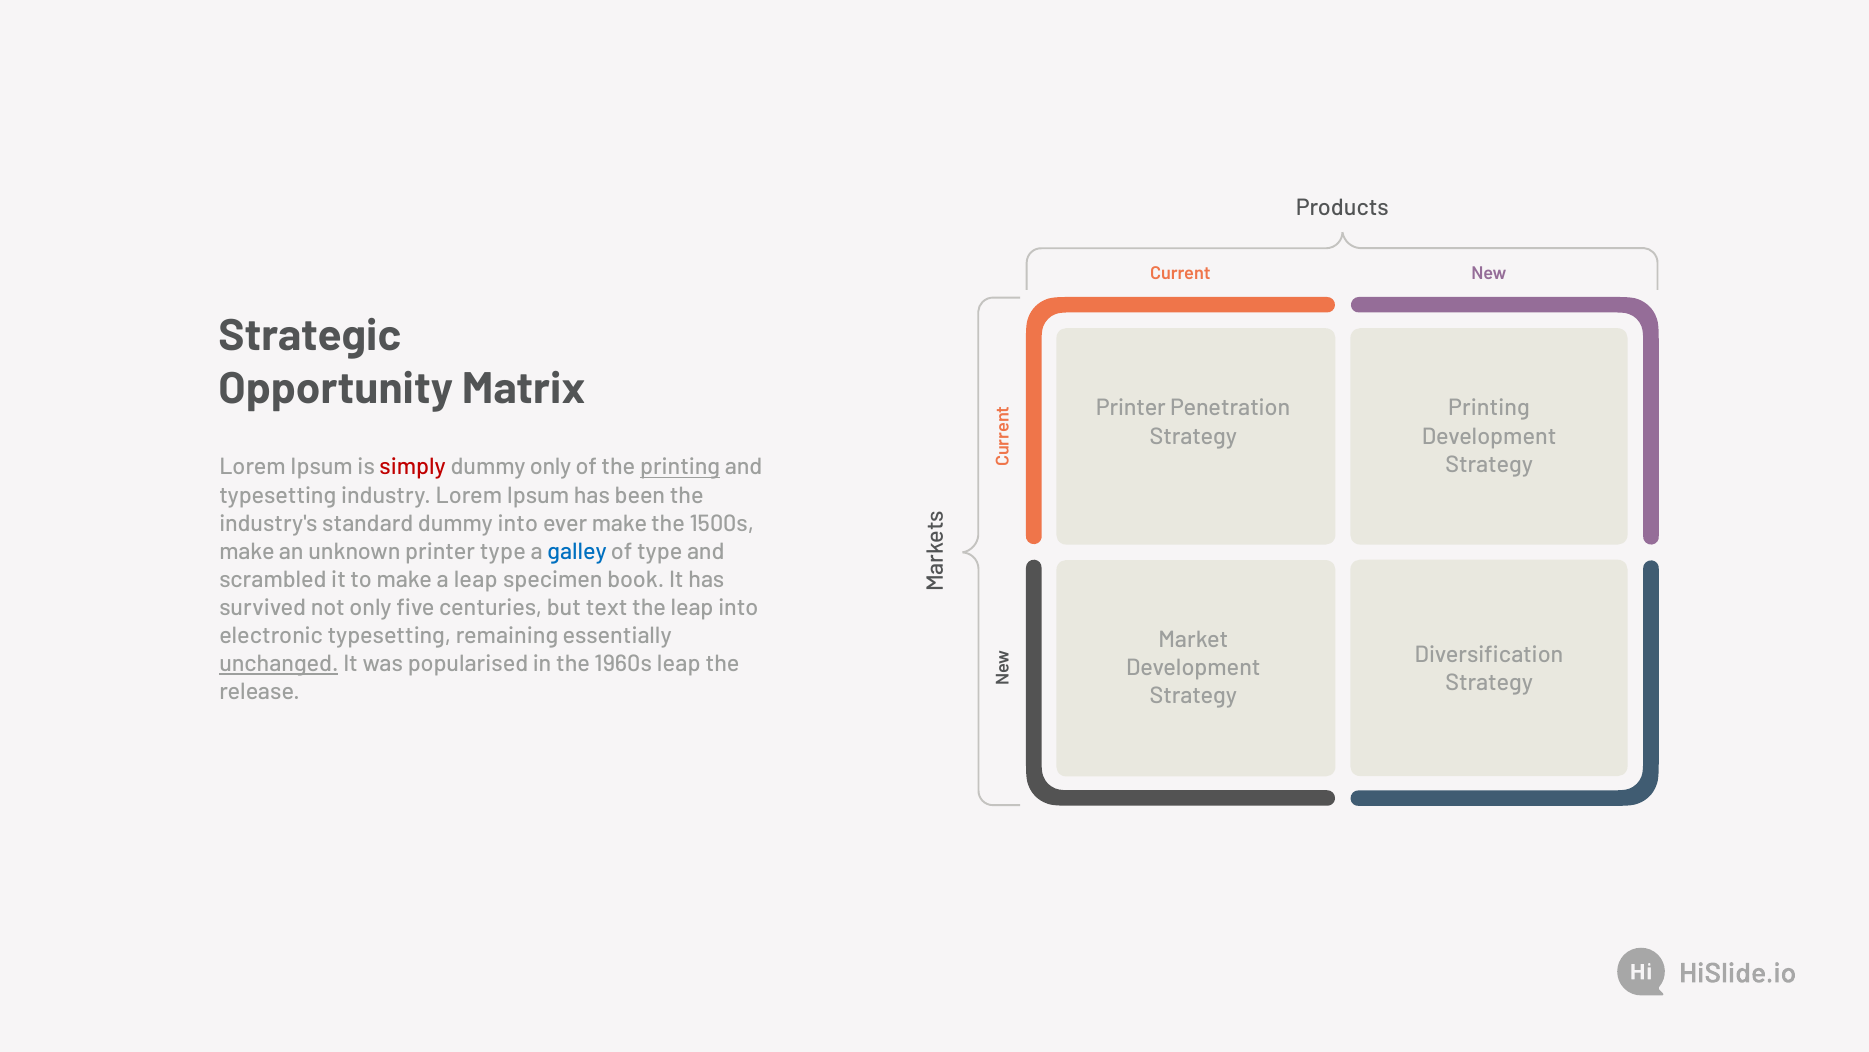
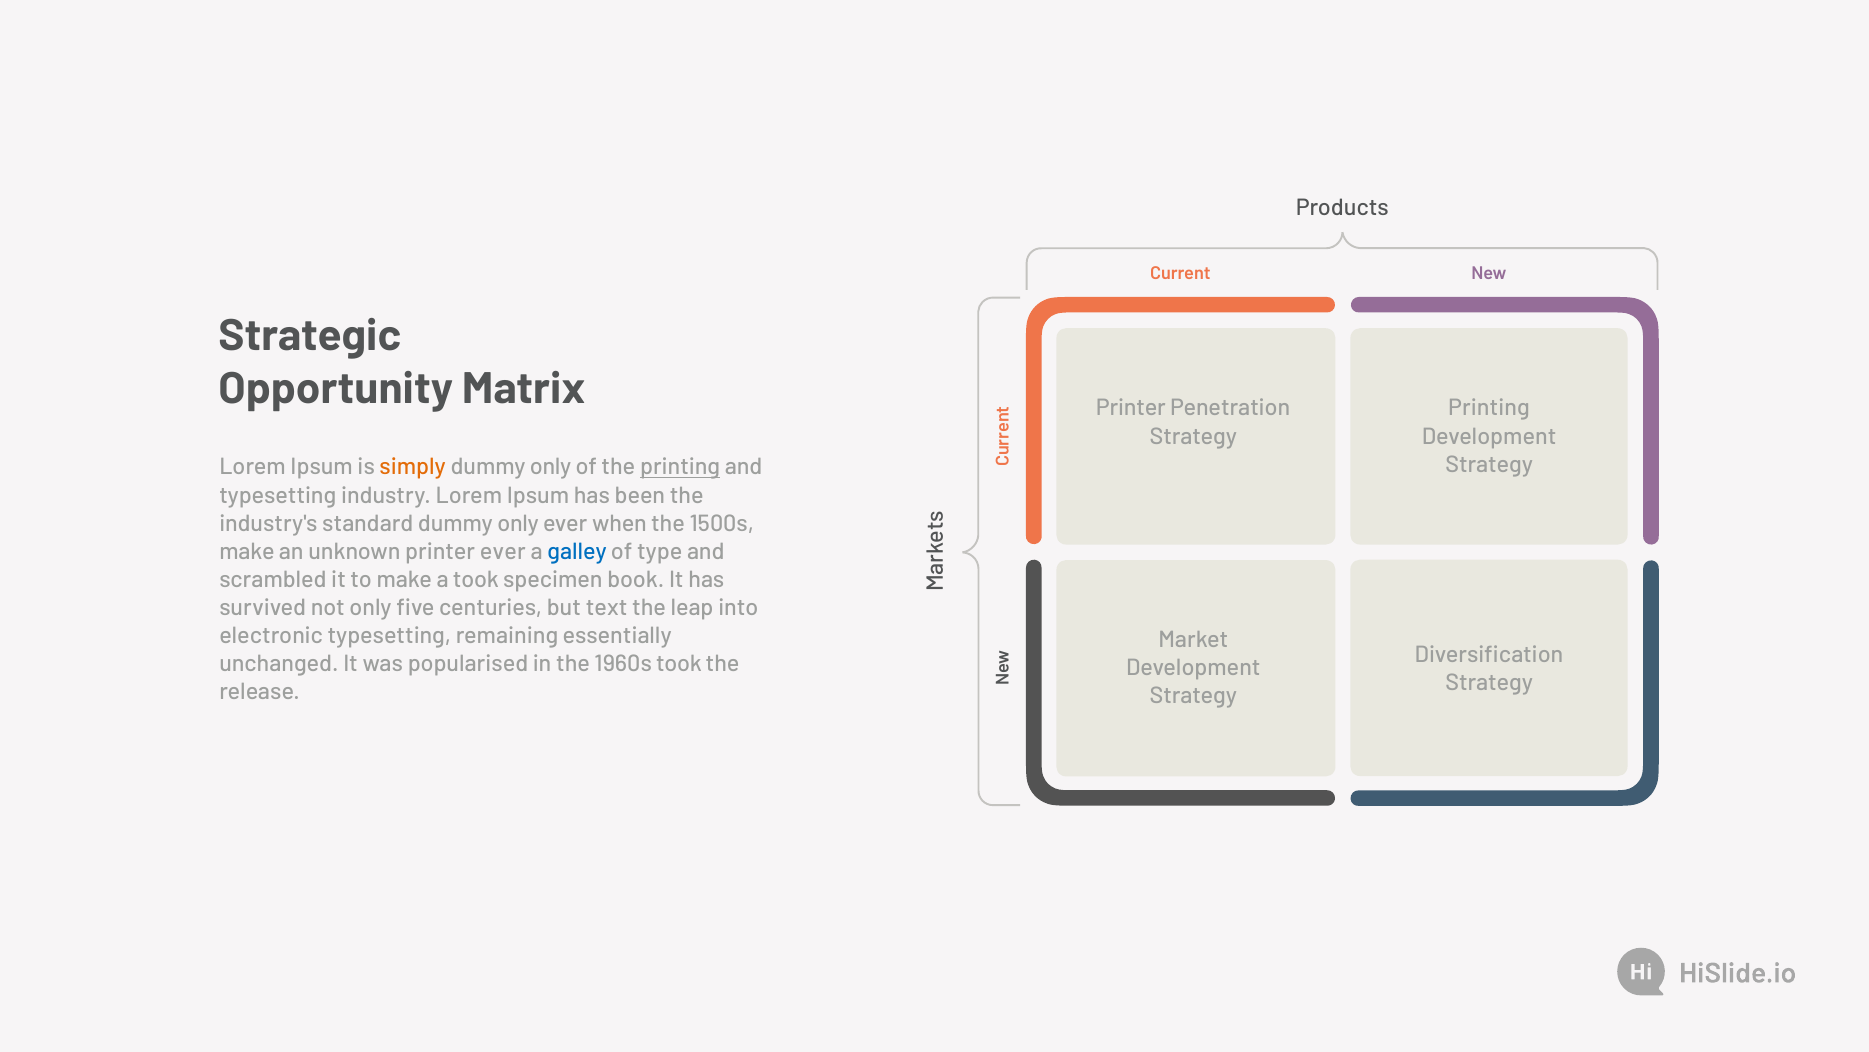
simply colour: red -> orange (413, 467)
standard dummy into: into -> only (518, 523)
ever make: make -> when (619, 523)
printer type: type -> ever (503, 551)
a leap: leap -> took (476, 579)
unchanged underline: present -> none (279, 664)
1960s leap: leap -> took (679, 664)
